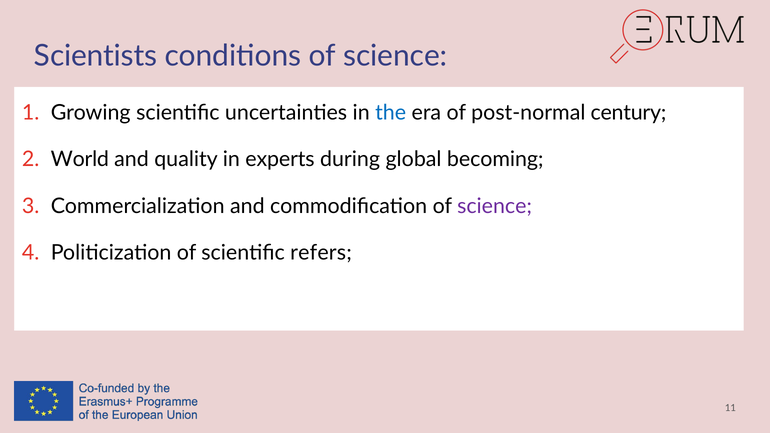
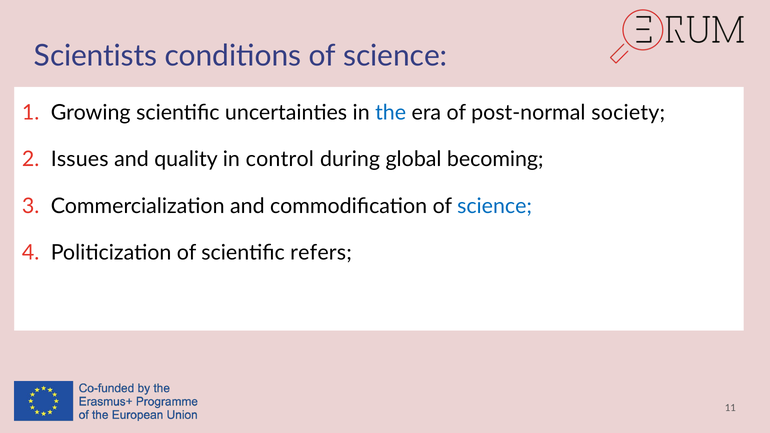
century: century -> society (628, 113)
World: World -> Issues (80, 159)
experts: experts -> control (280, 159)
science colour: purple -> blue (495, 206)
